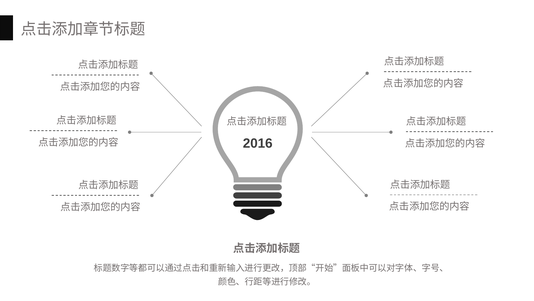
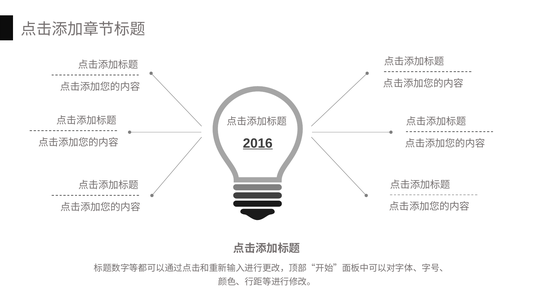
2016 underline: none -> present (258, 143)
